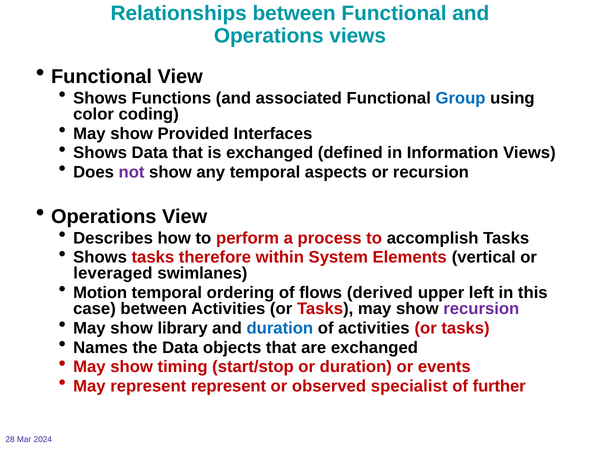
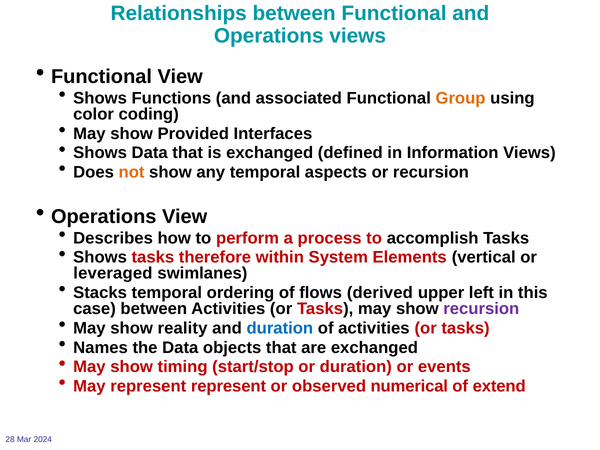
Group colour: blue -> orange (461, 98)
not colour: purple -> orange (132, 172)
Motion: Motion -> Stacks (100, 293)
library: library -> reality (182, 328)
specialist: specialist -> numerical (409, 386)
further: further -> extend (499, 386)
